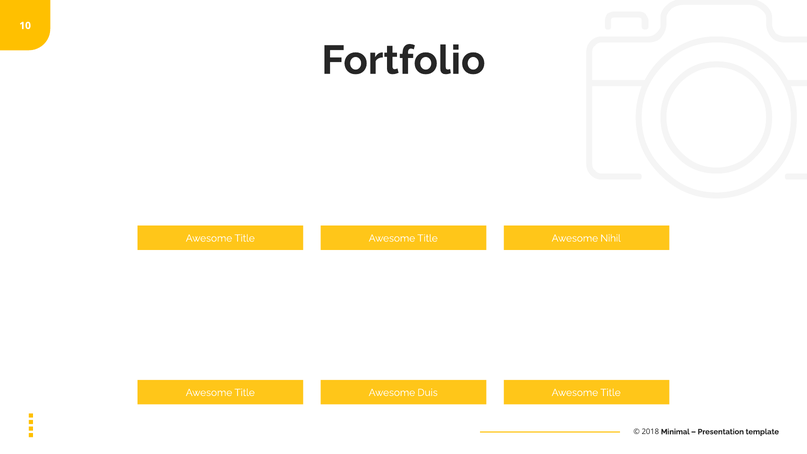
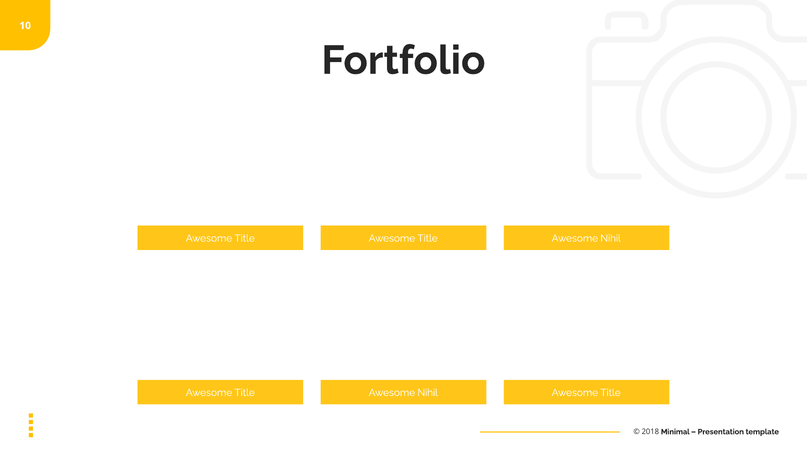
Duis: Duis -> Nihil (428, 393)
